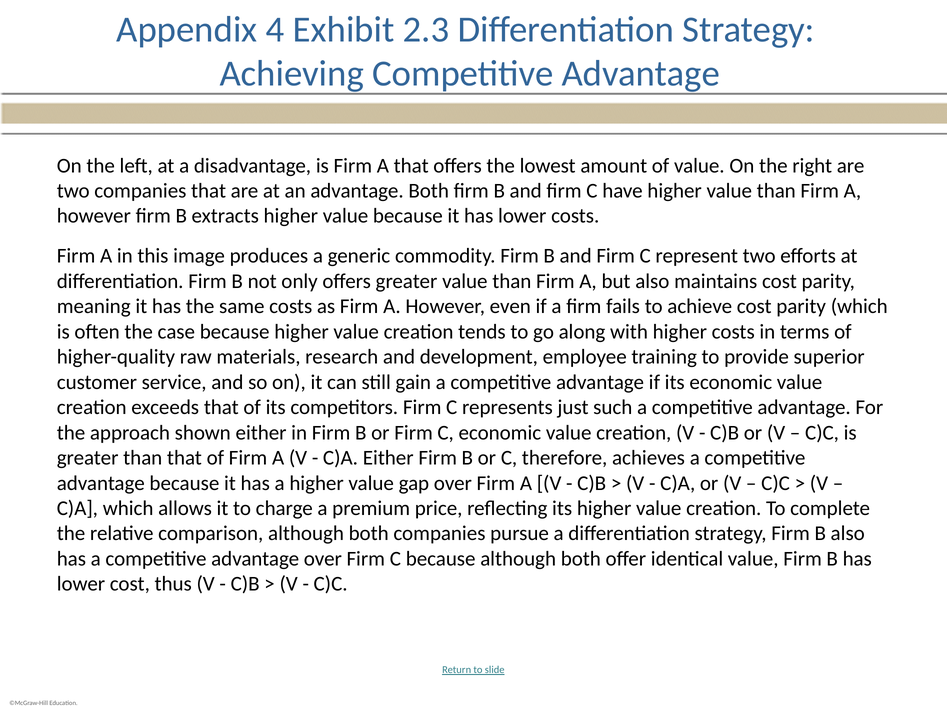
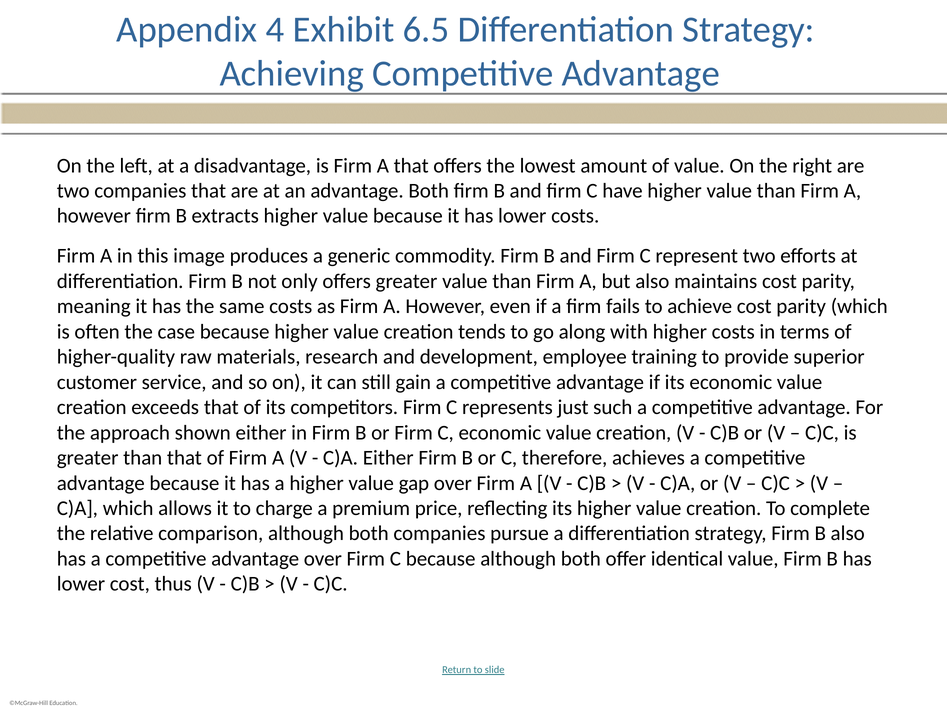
2.3: 2.3 -> 6.5 (426, 29)
